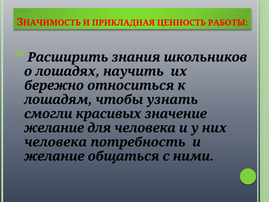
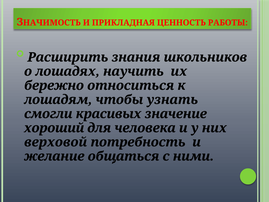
желание: желание -> хороший (54, 128)
человека: человека -> верховой (56, 142)
